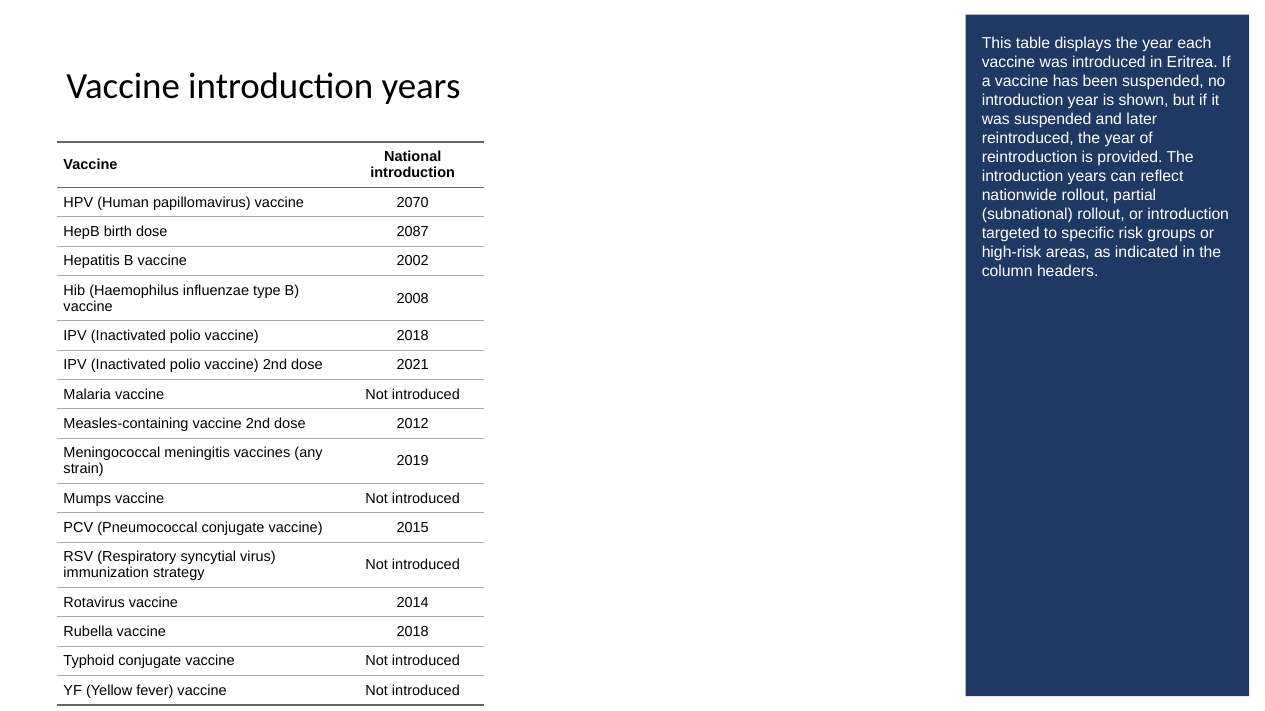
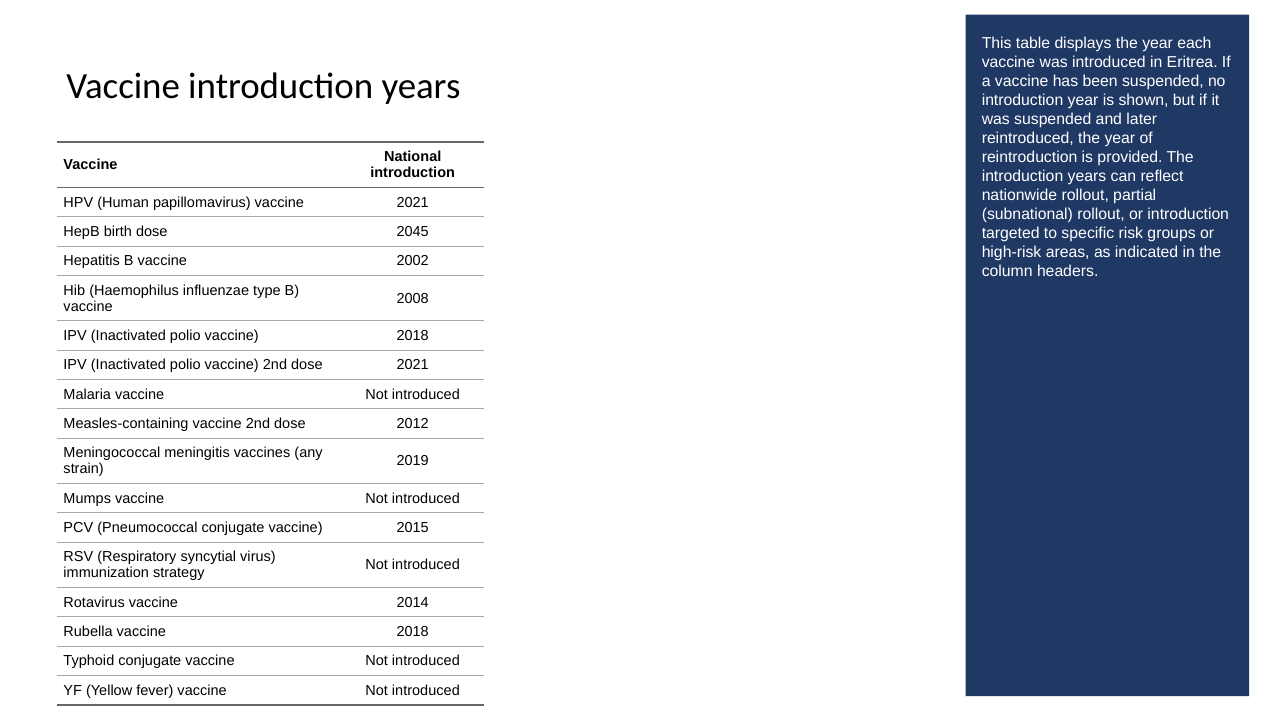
vaccine 2070: 2070 -> 2021 (413, 203)
2087: 2087 -> 2045 (413, 232)
